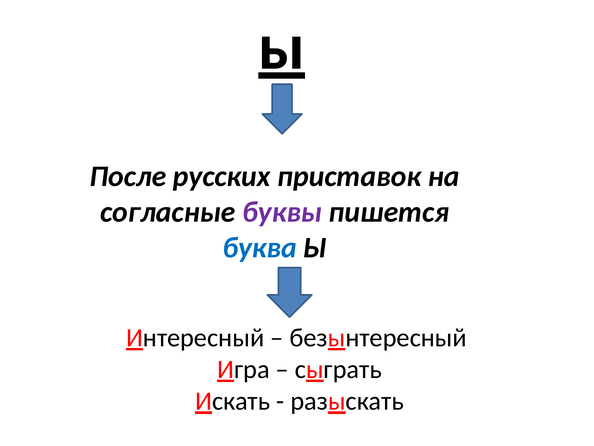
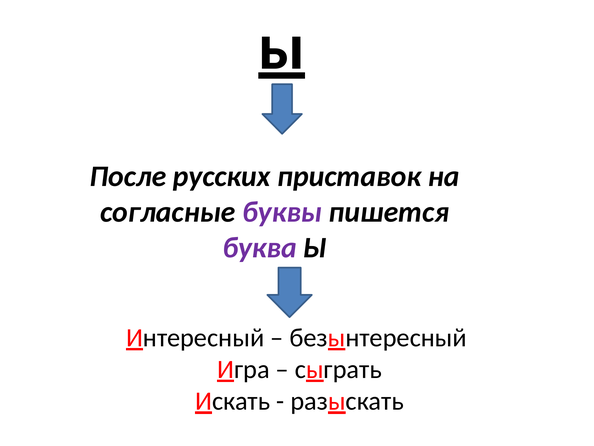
буква colour: blue -> purple (260, 248)
